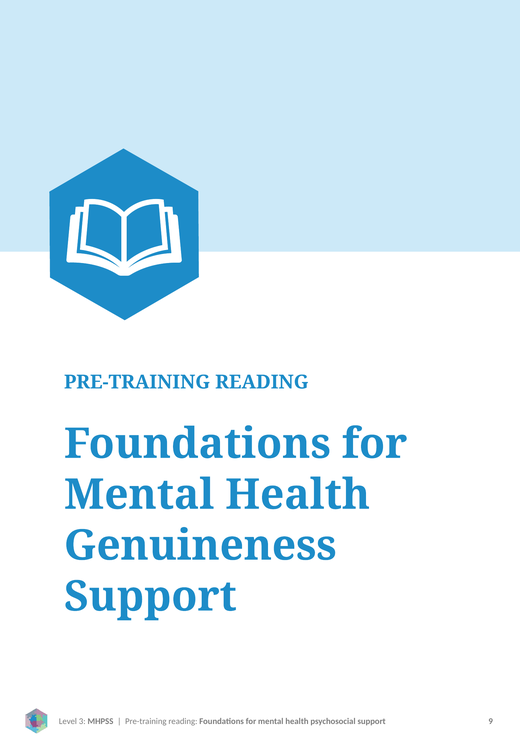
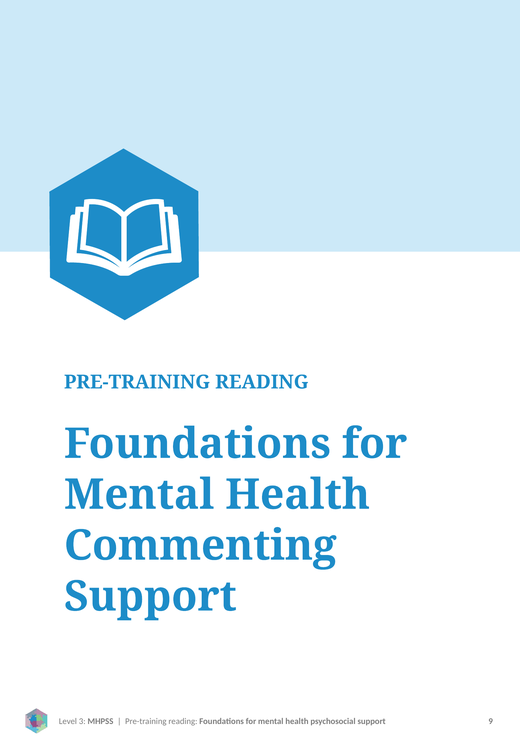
Genuineness: Genuineness -> Commenting (200, 545)
